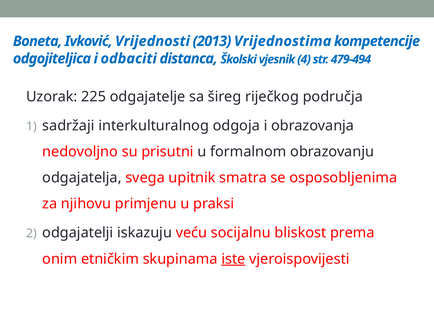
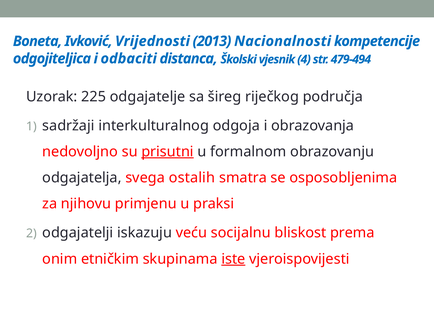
Vrijednostima: Vrijednostima -> Nacionalnosti (283, 41)
prisutni underline: none -> present (168, 151)
upitnik: upitnik -> ostalih (192, 178)
